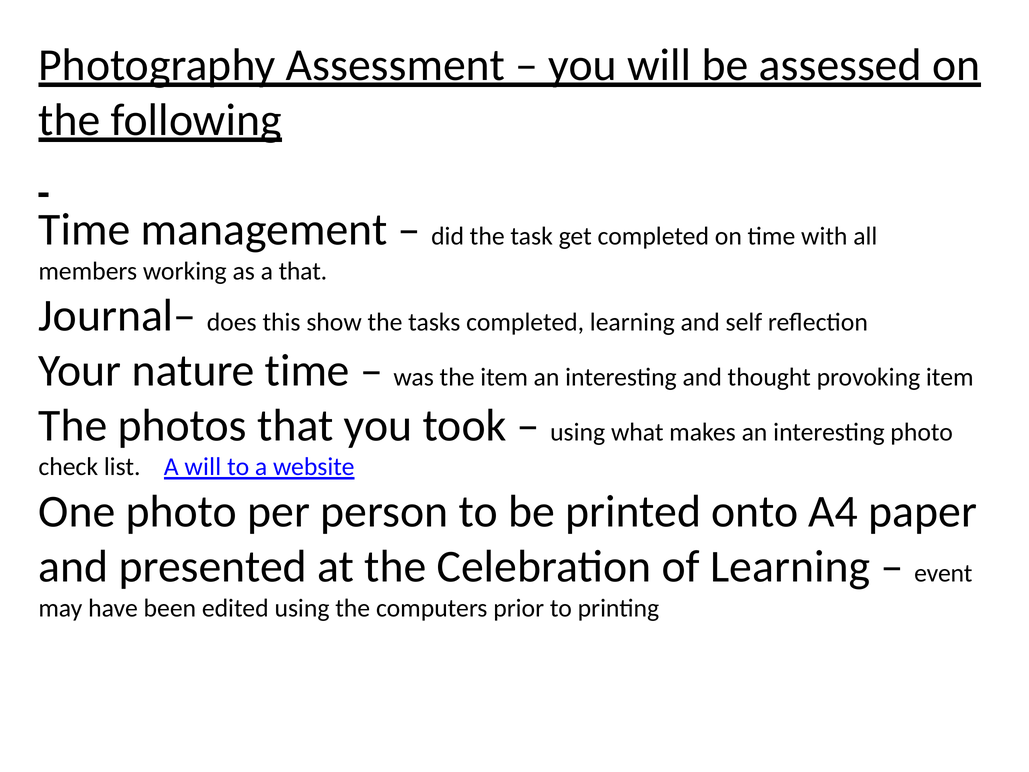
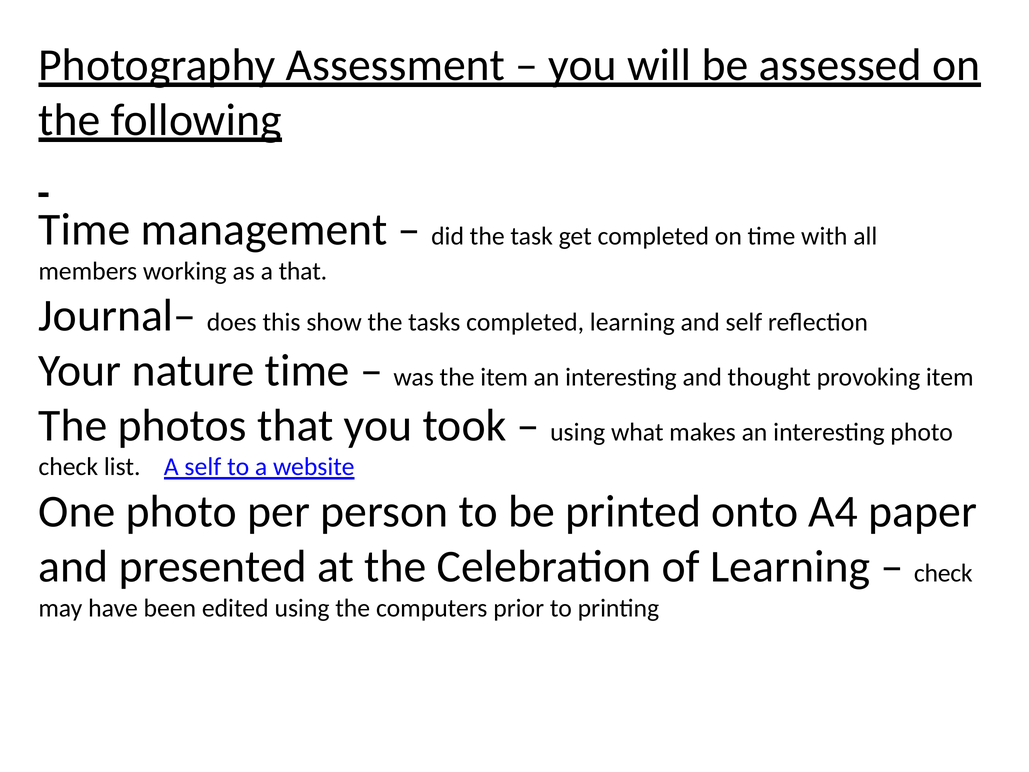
A will: will -> self (203, 467)
event: event -> check (943, 573)
